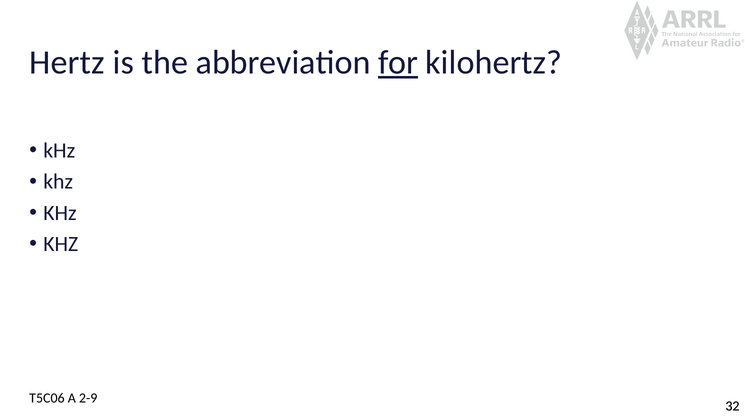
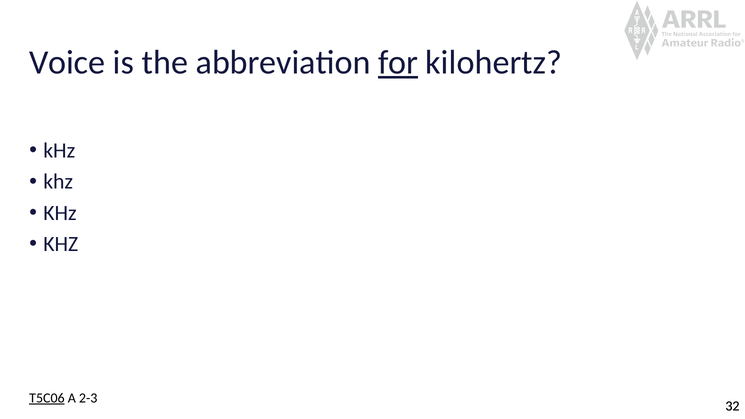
Hertz: Hertz -> Voice (67, 63)
T5C06 underline: none -> present (47, 398)
2-9: 2-9 -> 2-3 (88, 398)
